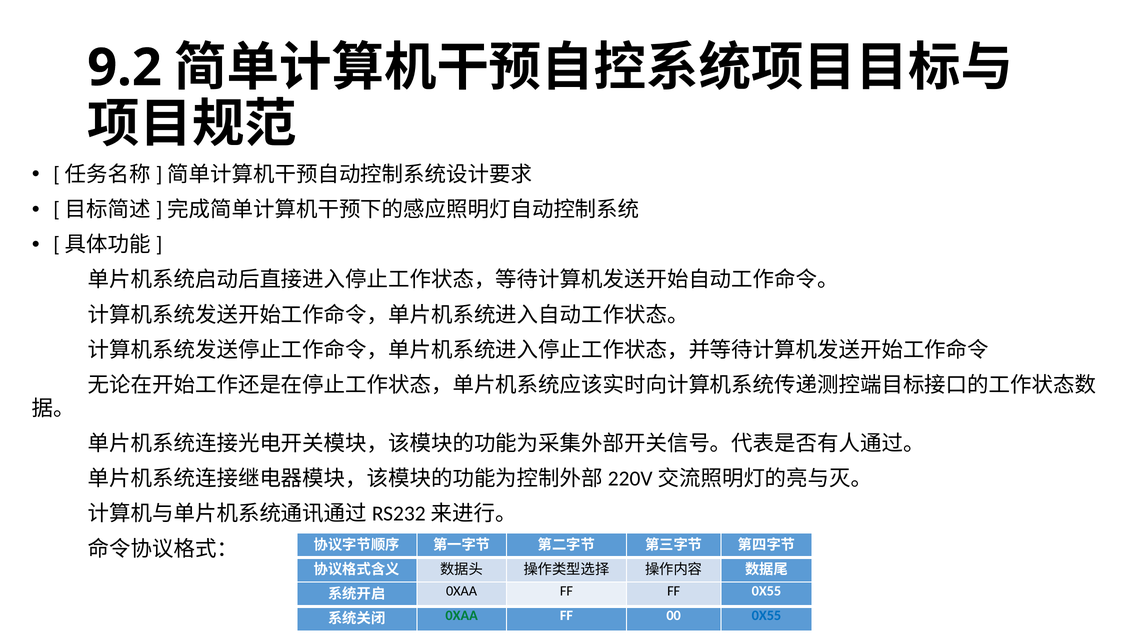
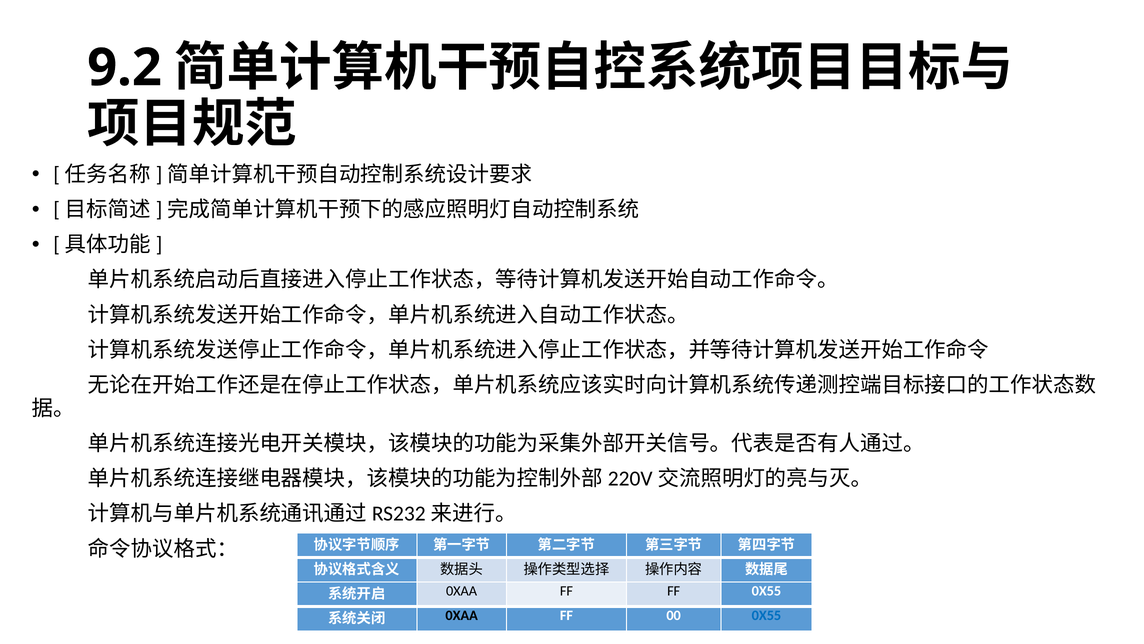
0XAA colour: green -> black (462, 615)
